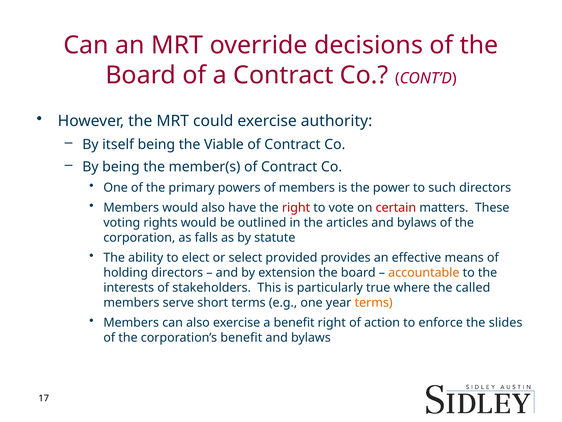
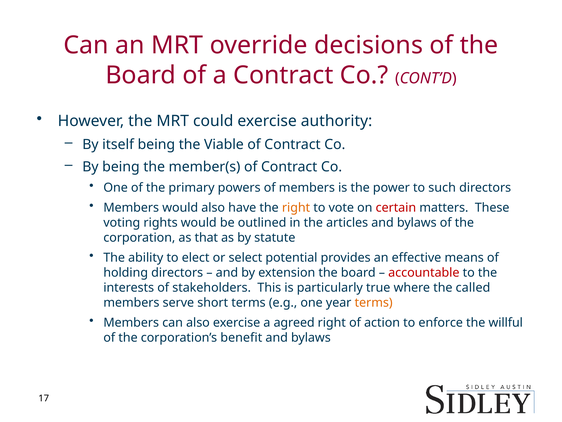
right colour: red -> orange (296, 208)
falls: falls -> that (206, 238)
provided: provided -> potential (291, 258)
accountable colour: orange -> red (424, 272)
a benefit: benefit -> agreed (294, 322)
slides: slides -> willful (506, 322)
